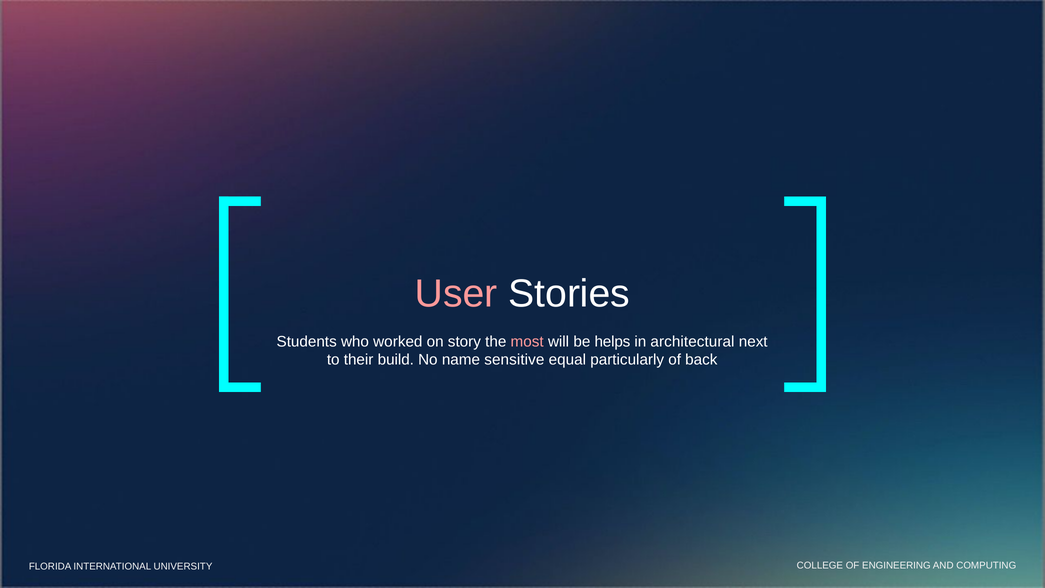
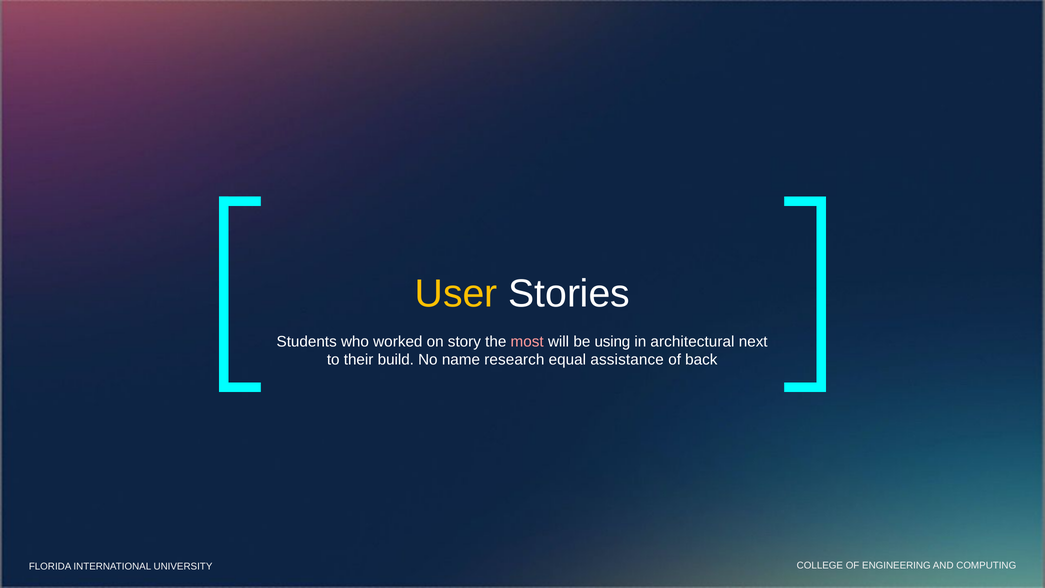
User colour: pink -> yellow (456, 294)
helps: helps -> using (612, 341)
sensitive: sensitive -> research (514, 360)
particularly: particularly -> assistance (627, 360)
